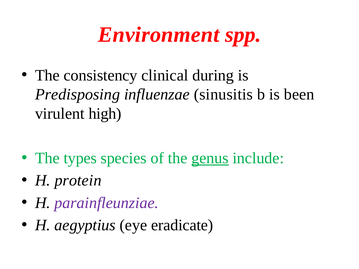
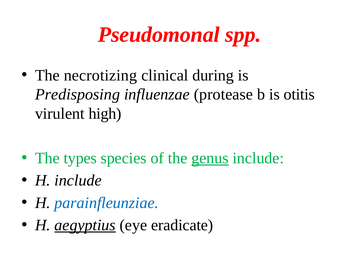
Environment: Environment -> Pseudomonal (159, 35)
consistency: consistency -> necrotizing (100, 75)
sinusitis: sinusitis -> protease (223, 94)
been: been -> otitis (299, 94)
H protein: protein -> include (78, 181)
parainfleunziae colour: purple -> blue (107, 203)
aegyptius underline: none -> present (85, 225)
